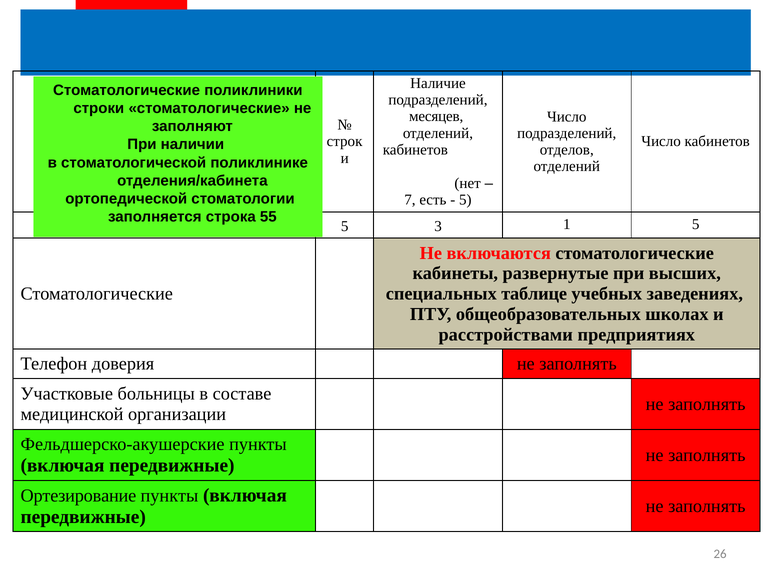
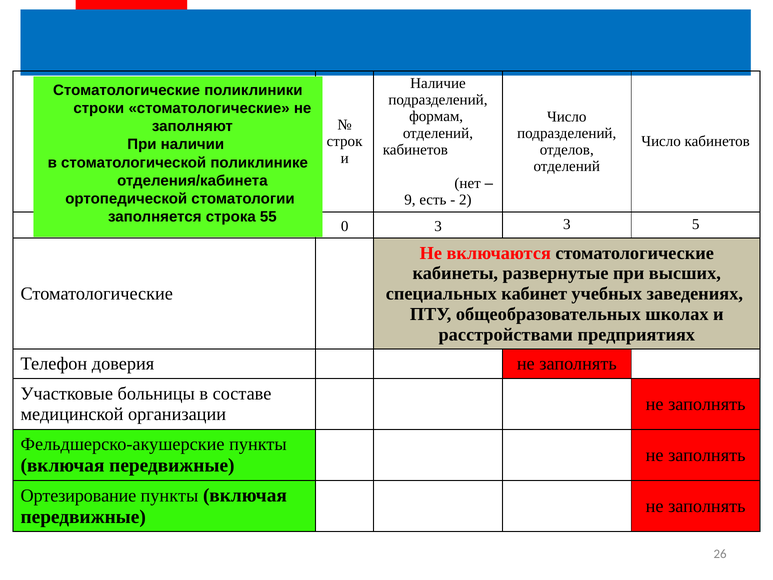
месяцев: месяцев -> формам (436, 116)
7: 7 -> 9 (410, 200)
5: 5 -> 2 (465, 200)
5: 5 -> 0 (345, 226)
3 1: 1 -> 3 (567, 224)
таблице: таблице -> кабинет (534, 294)
